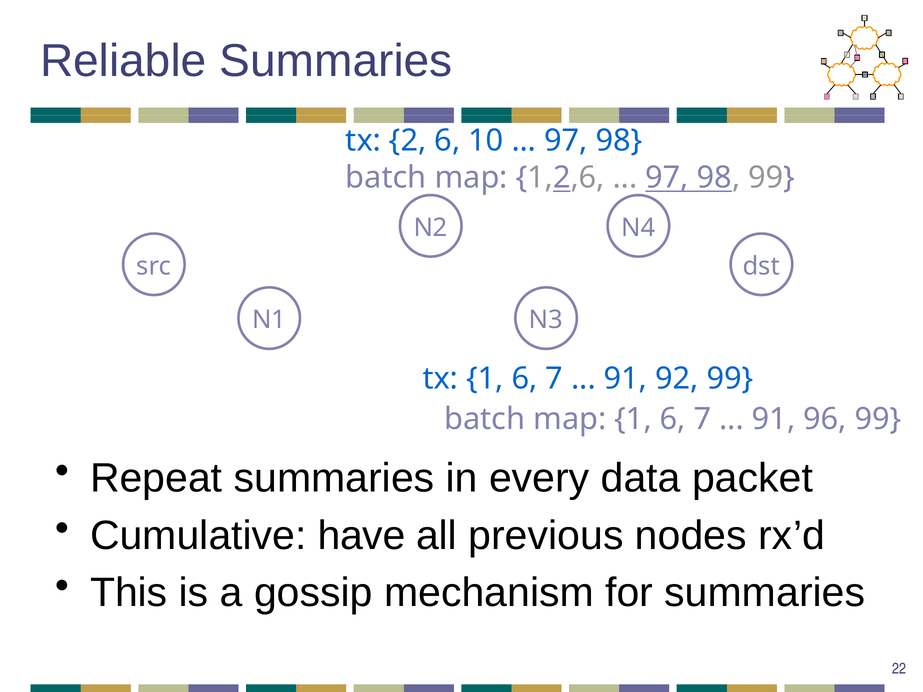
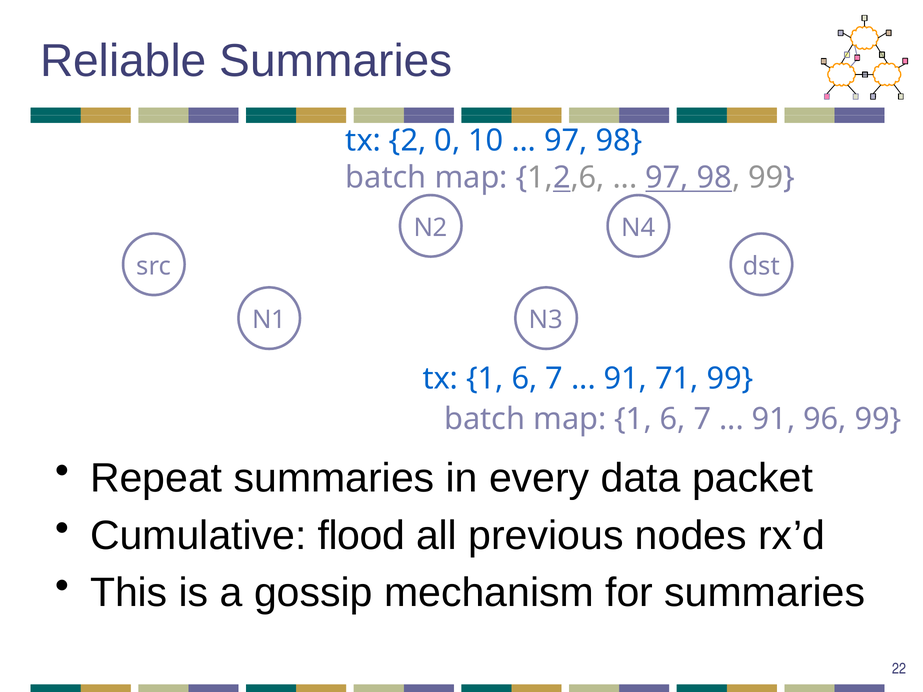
2 6: 6 -> 0 (447, 141)
92: 92 -> 71 (677, 379)
have: have -> flood (361, 536)
